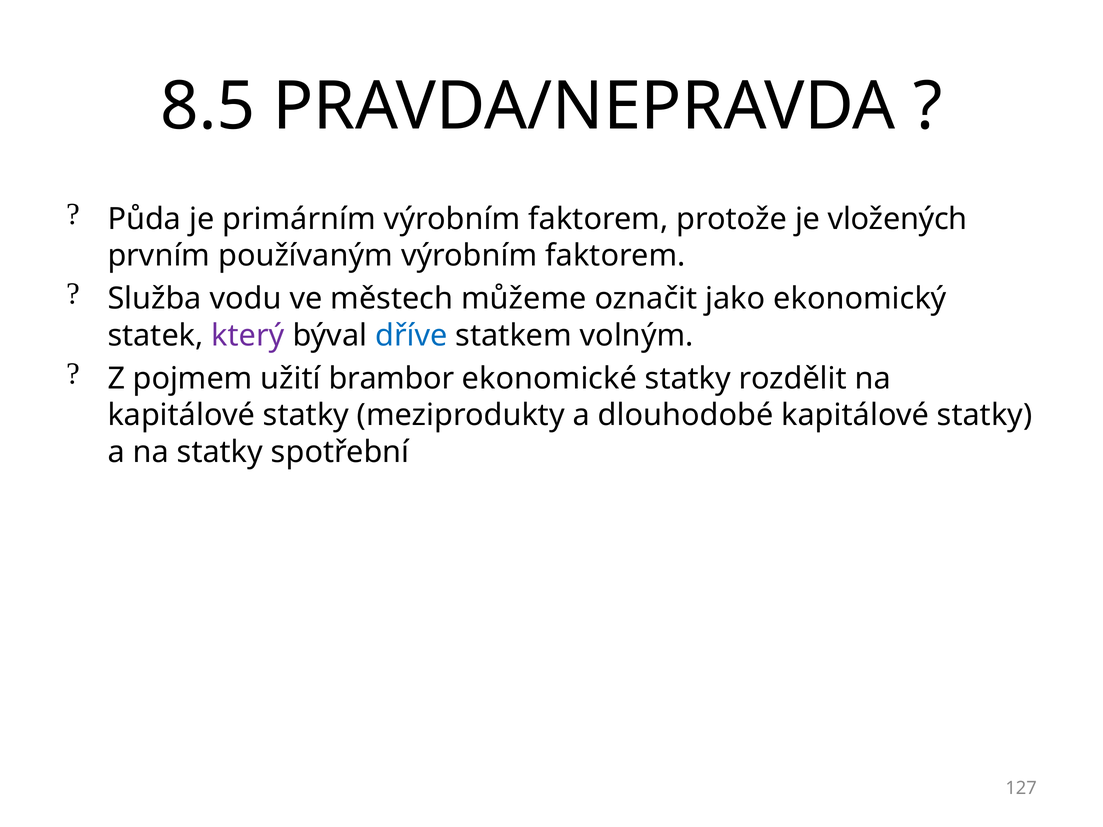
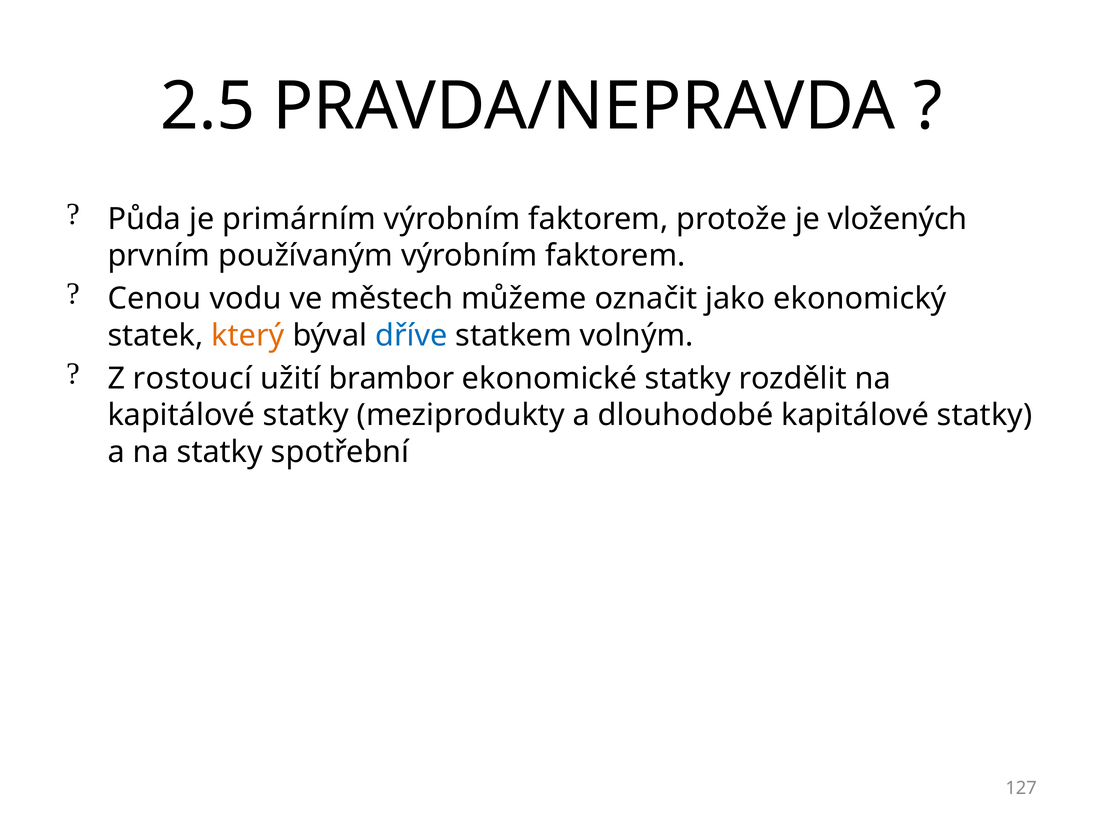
8.5: 8.5 -> 2.5 (208, 107)
Služba: Služba -> Cenou (154, 299)
který colour: purple -> orange (248, 336)
pojmem: pojmem -> rostoucí (192, 379)
